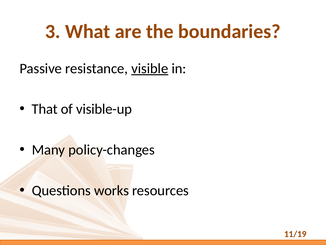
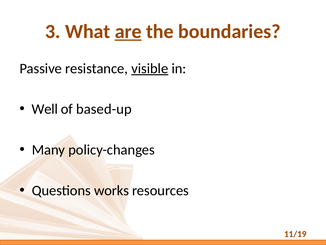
are underline: none -> present (128, 32)
That: That -> Well (45, 109)
visible-up: visible-up -> based-up (104, 109)
